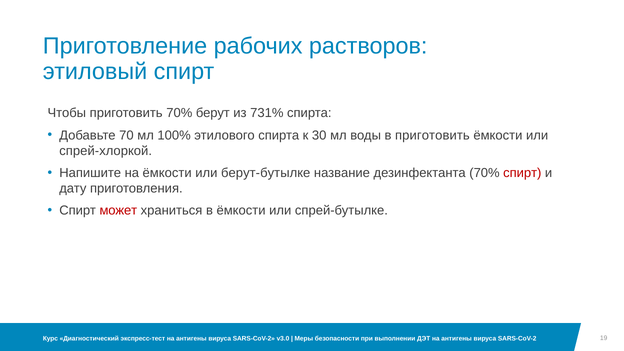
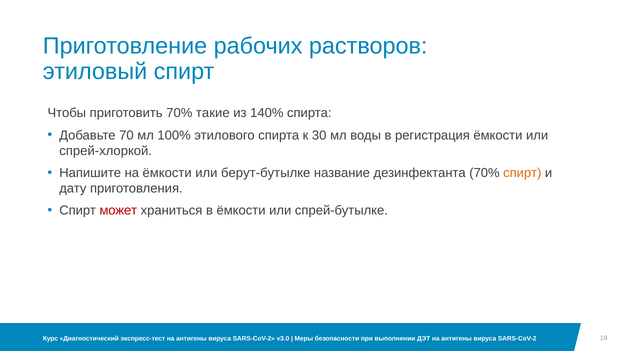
берут: берут -> такие (213, 113)
731%: 731% -> 140% (267, 113)
в приготовить: приготовить -> регистрация (432, 135)
спирт colour: red -> orange (522, 173)
